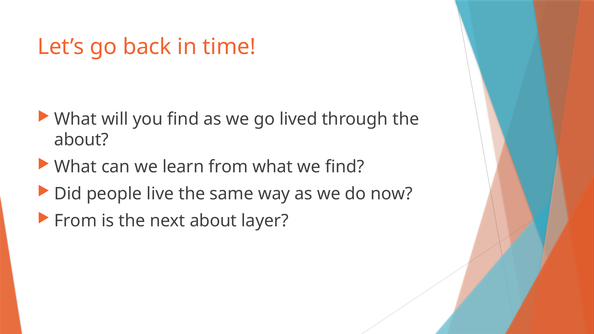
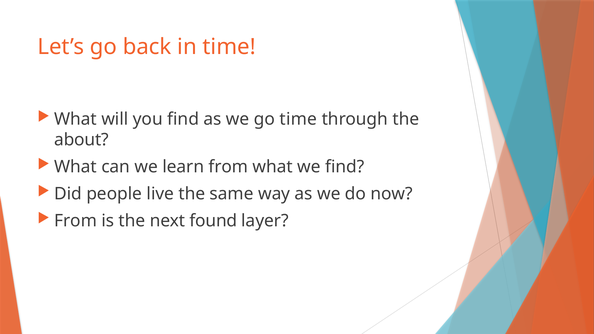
go lived: lived -> time (298, 119)
next about: about -> found (213, 221)
